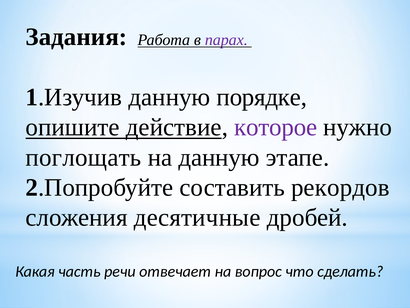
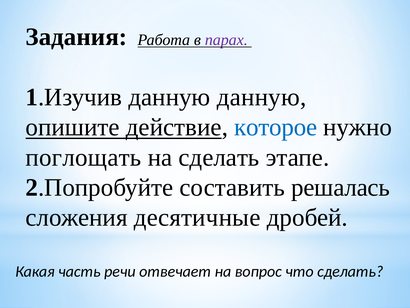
данную порядке: порядке -> данную (262, 97)
которое colour: purple -> blue (276, 127)
на данную: данную -> сделать (219, 157)
рекордов: рекордов -> решалась (340, 187)
